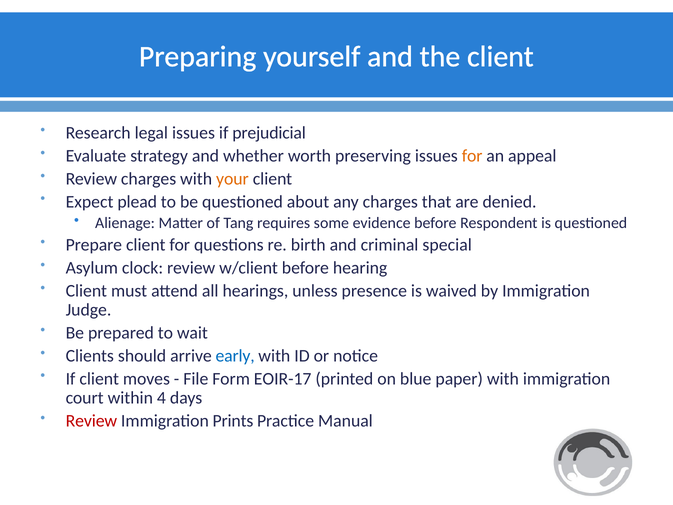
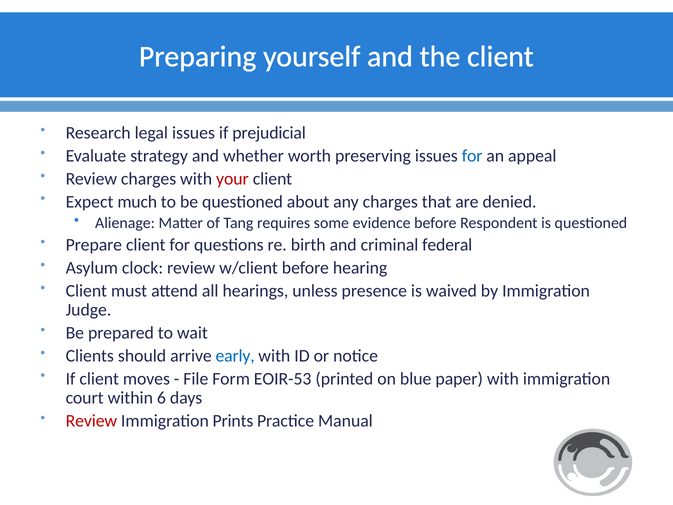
for colour: orange -> blue (472, 156)
your colour: orange -> red (232, 179)
plead: plead -> much (137, 202)
special: special -> federal (447, 245)
EOIR-17: EOIR-17 -> EOIR-53 (283, 379)
4: 4 -> 6 (161, 398)
